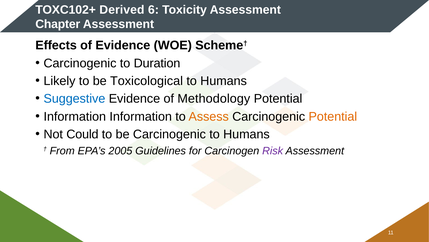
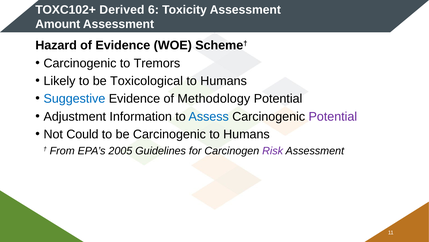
Chapter: Chapter -> Amount (58, 24)
Effects: Effects -> Hazard (56, 45)
Duration: Duration -> Tremors (157, 63)
Information: Information -> Adjustment (75, 116)
Assess colour: orange -> blue (209, 116)
Potential colour: orange -> purple (333, 116)
